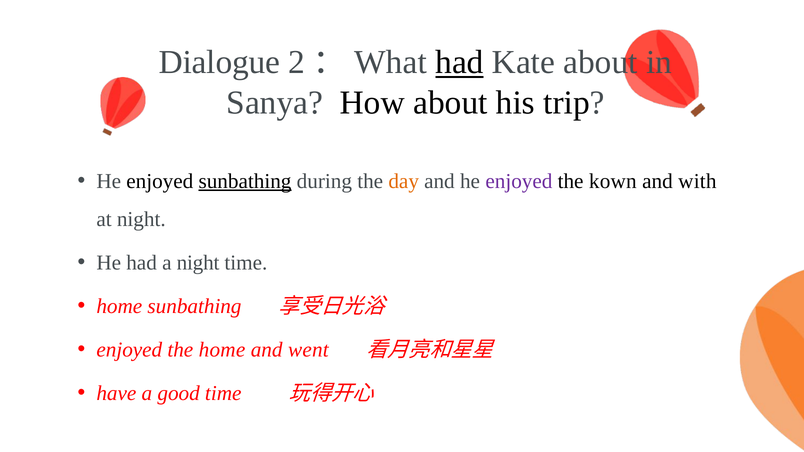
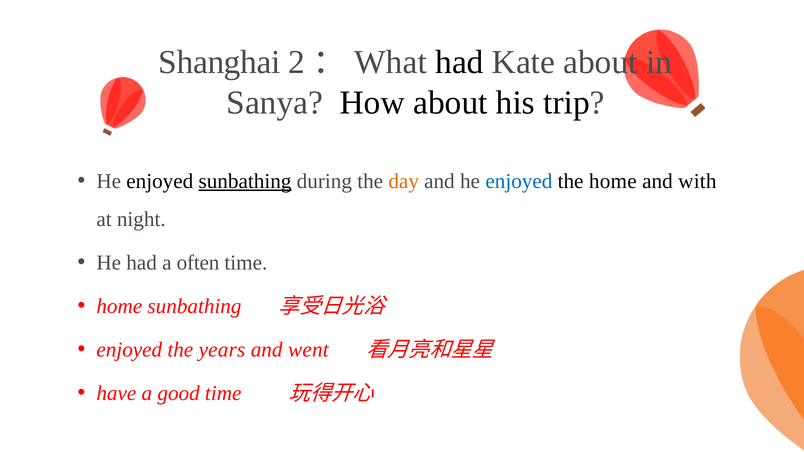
Dialogue: Dialogue -> Shanghai (219, 62)
had underline: present -> none (459, 62)
enjoyed colour: purple -> blue (519, 181)
the kown: kown -> home (613, 181)
a night: night -> often (198, 263)
the home: home -> years (222, 350)
